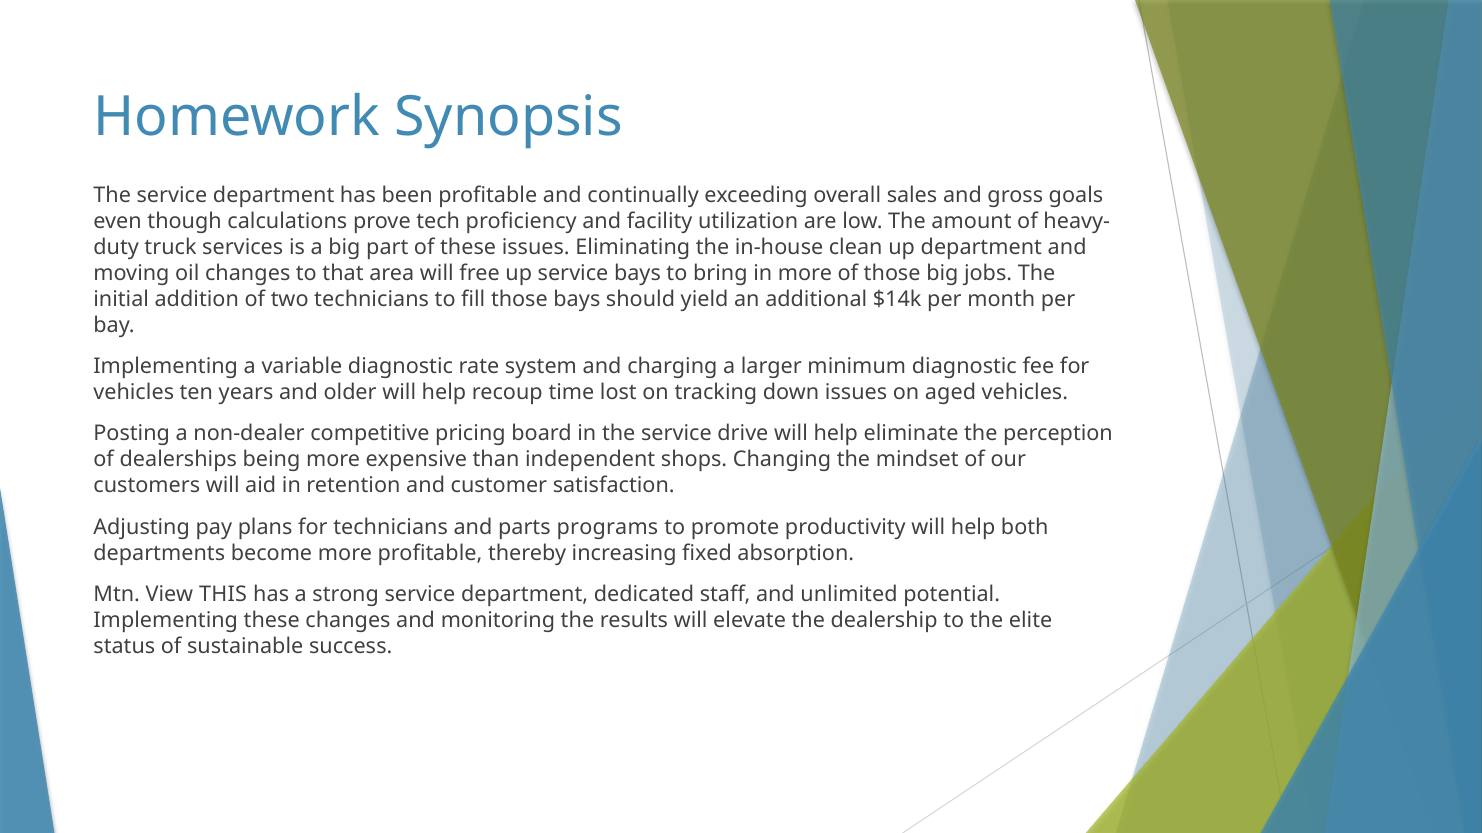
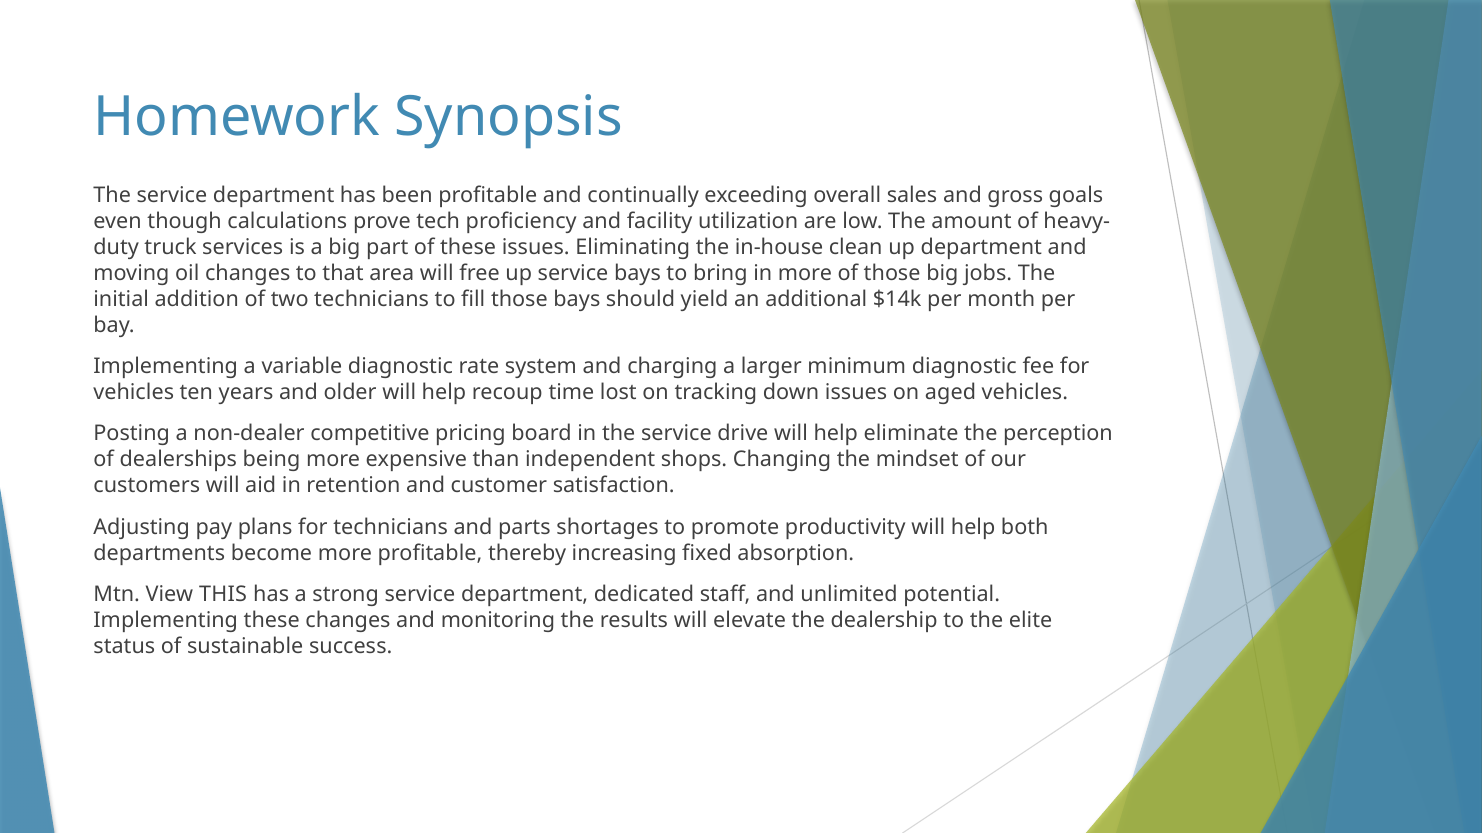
programs: programs -> shortages (608, 527)
